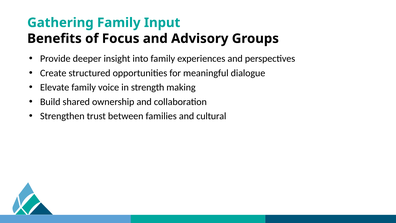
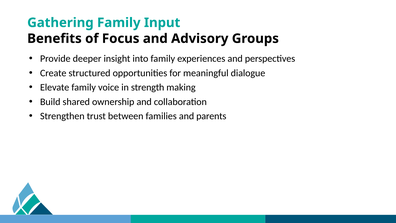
cultural: cultural -> parents (211, 116)
